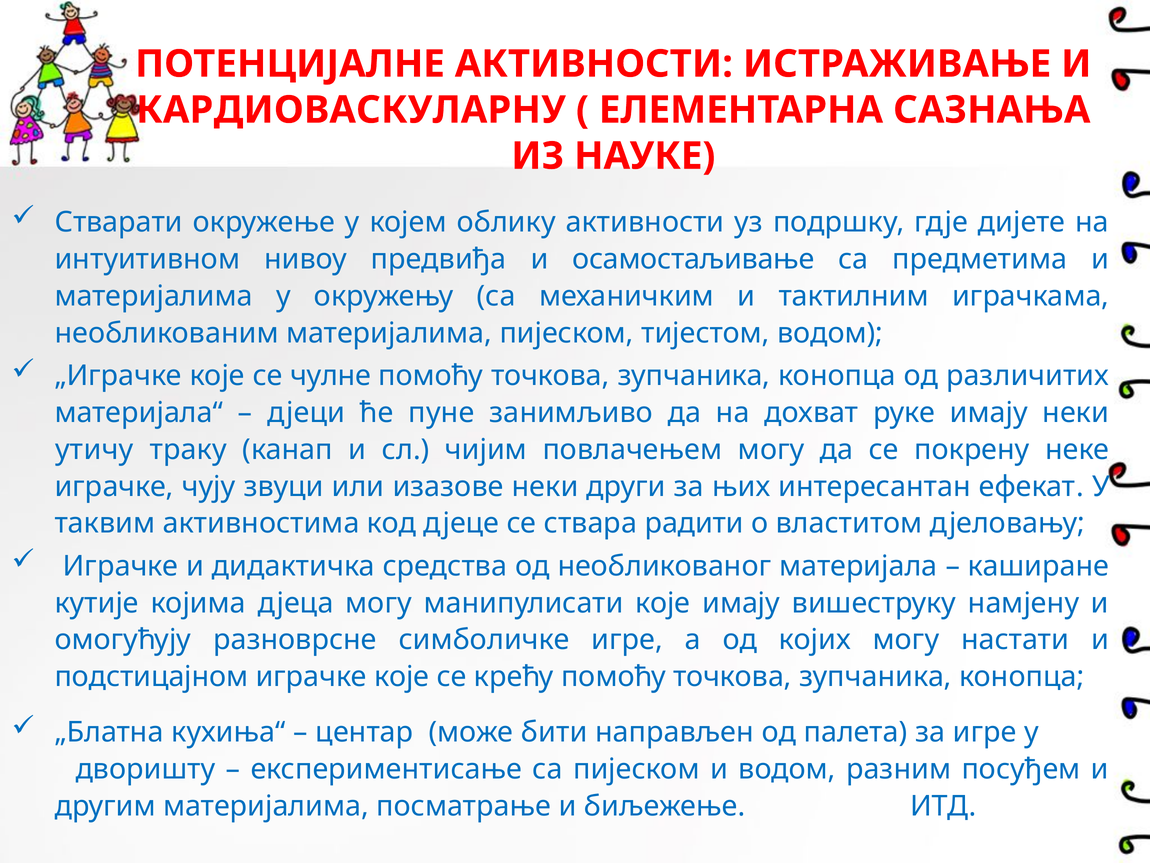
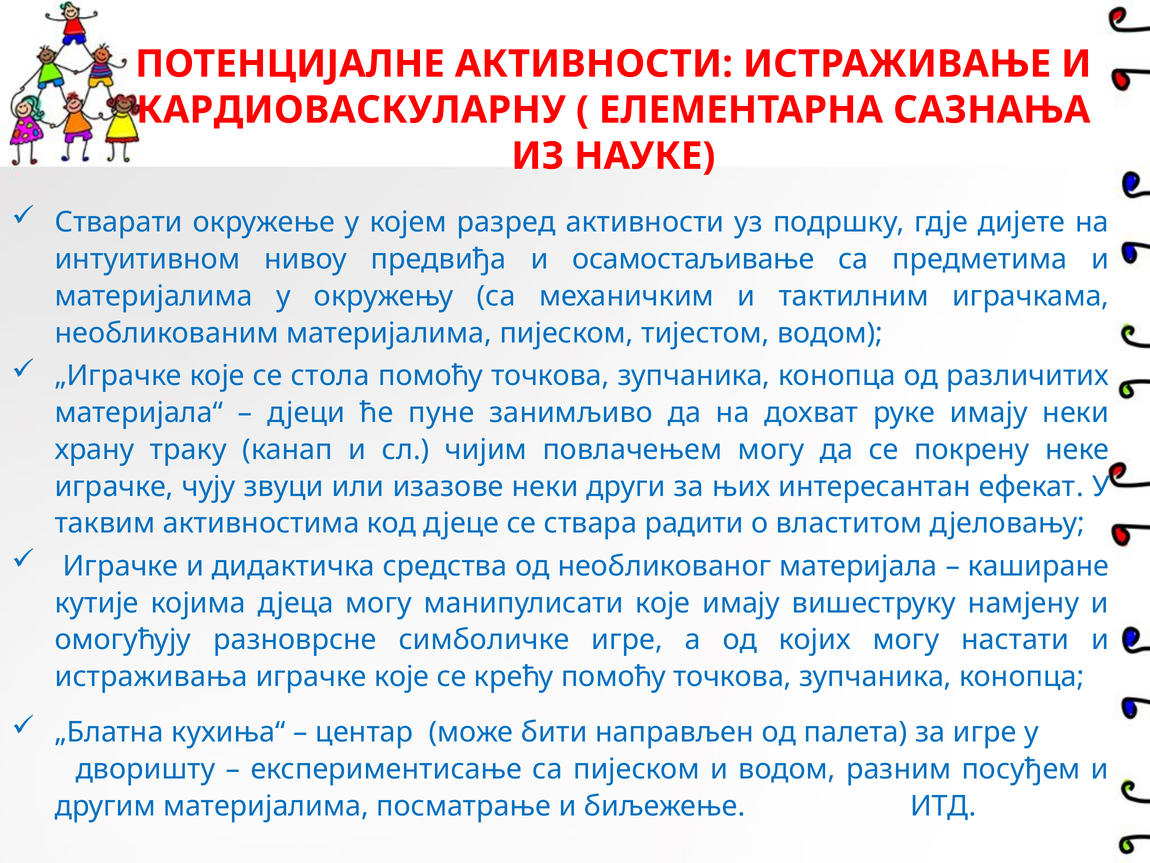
облику: облику -> разред (506, 222)
чулне: чулне -> стола (330, 376)
утичу: утичу -> храну (95, 449)
подстицајном: подстицајном -> истраживања (151, 676)
